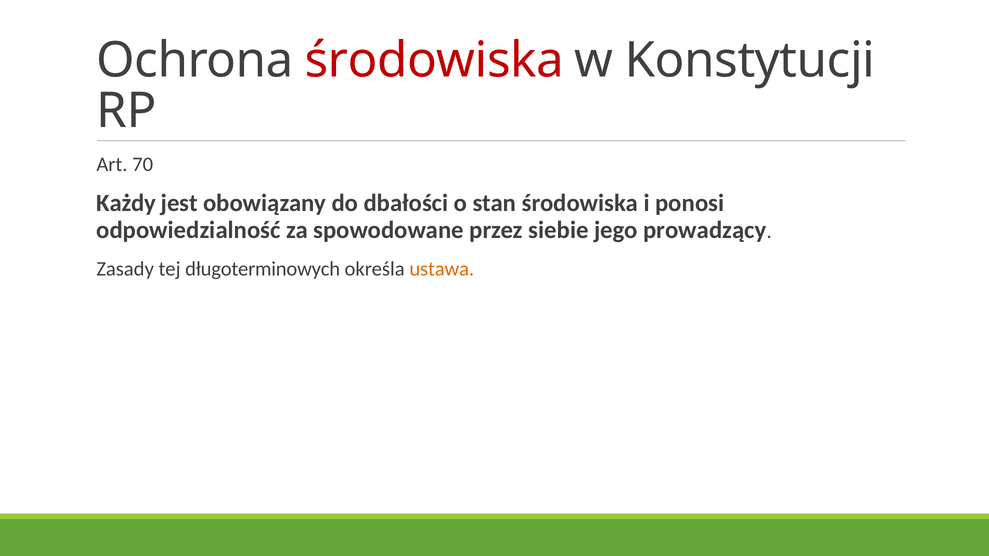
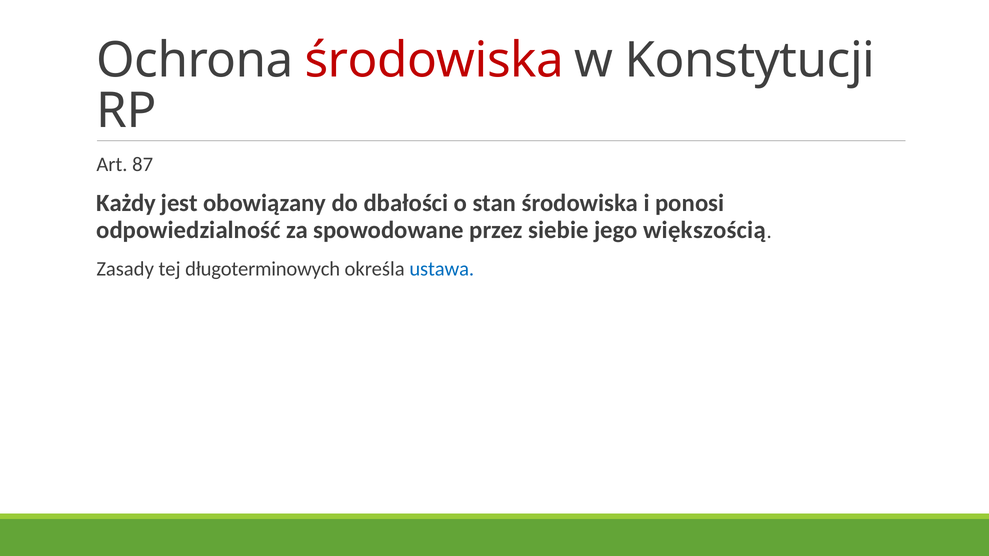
70: 70 -> 87 (143, 164)
prowadzący: prowadzący -> większością (705, 230)
ustawa colour: orange -> blue (442, 269)
